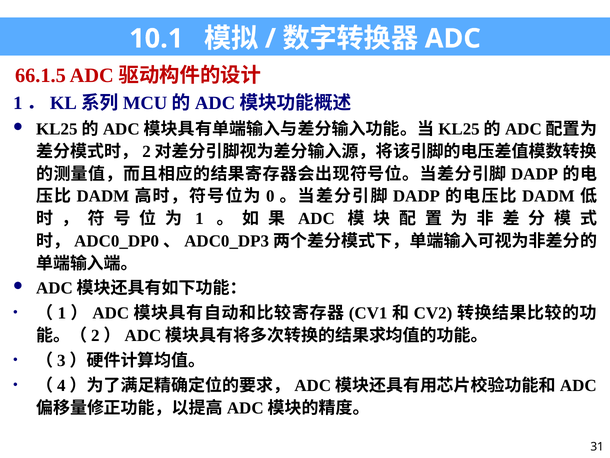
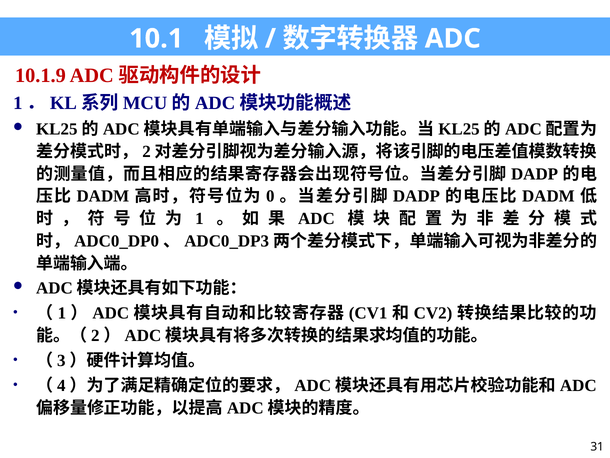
66.1.5: 66.1.5 -> 10.1.9 (40, 75)
